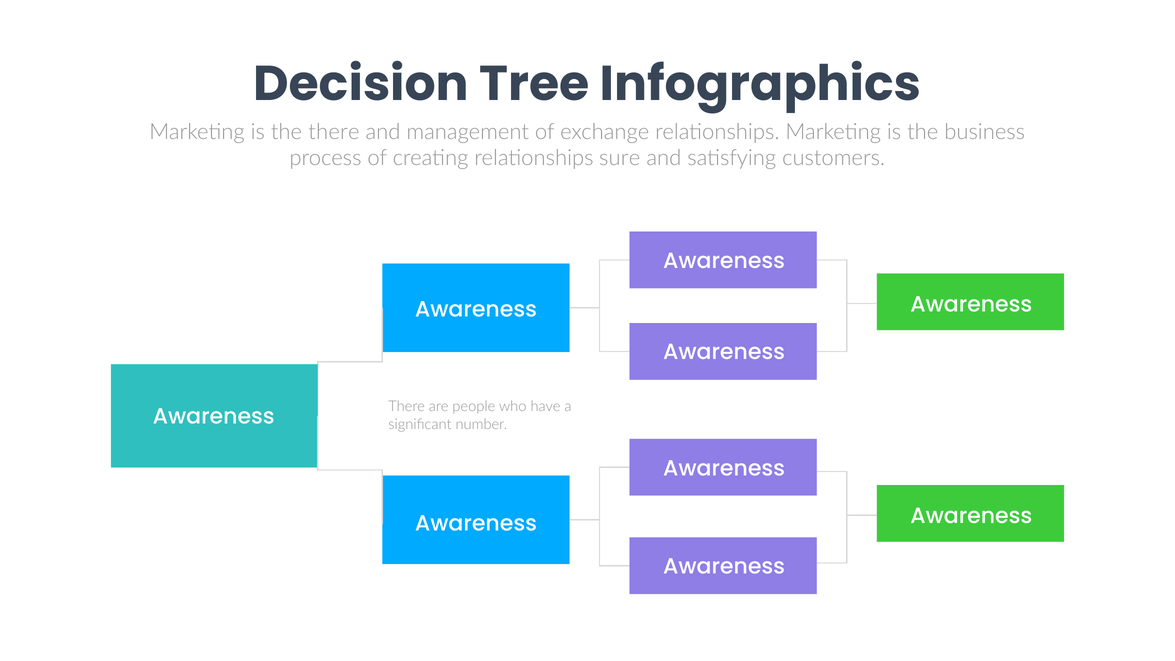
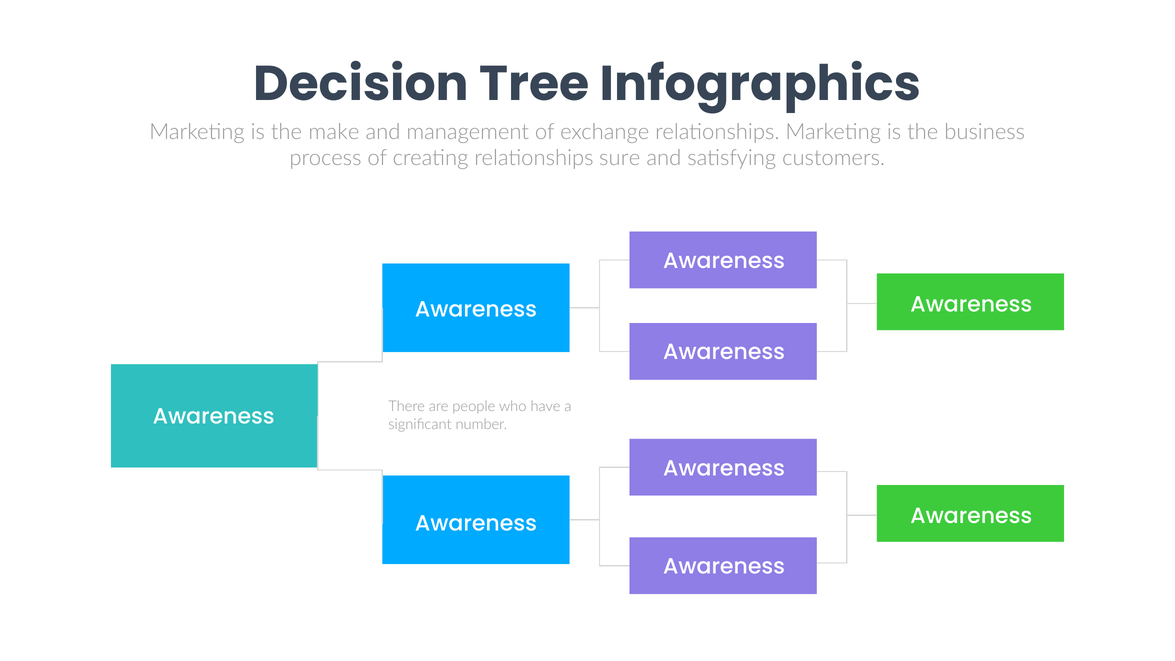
the there: there -> make (334, 132)
